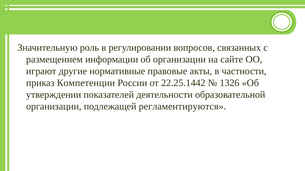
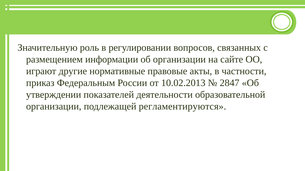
Компетенции: Компетенции -> Федеральным (86, 83)
22.25.1442: 22.25.1442 -> 10.02.2013 (183, 83)
1326: 1326 -> 2847 (230, 83)
